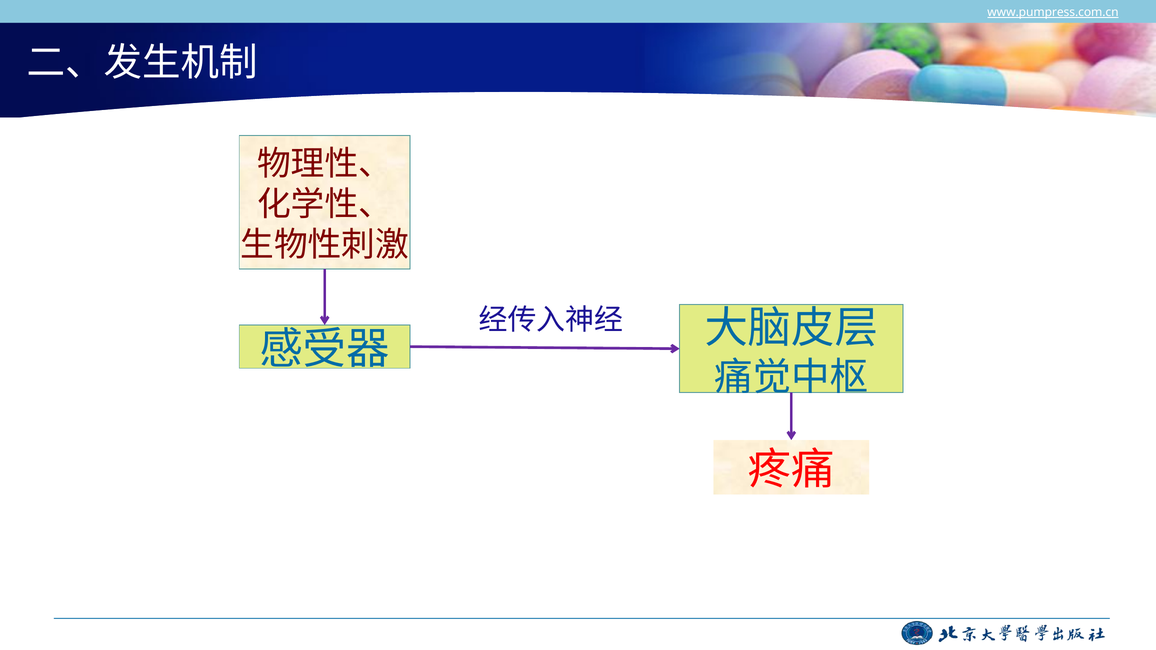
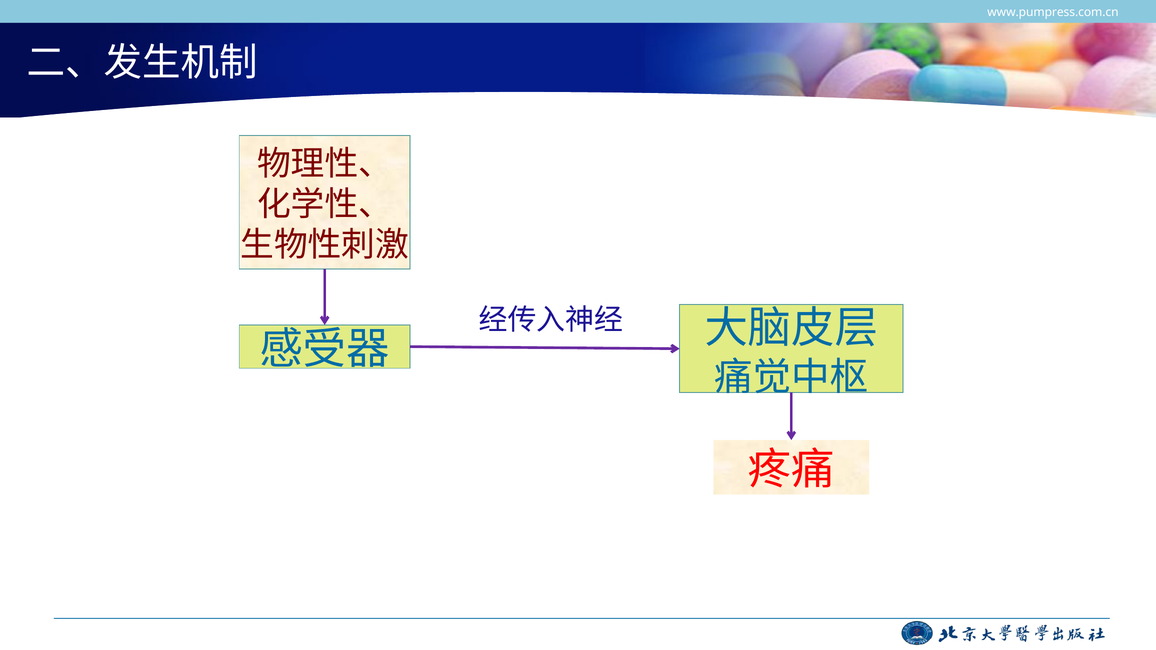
www.pumpress.com.cn underline: present -> none (1053, 12)
